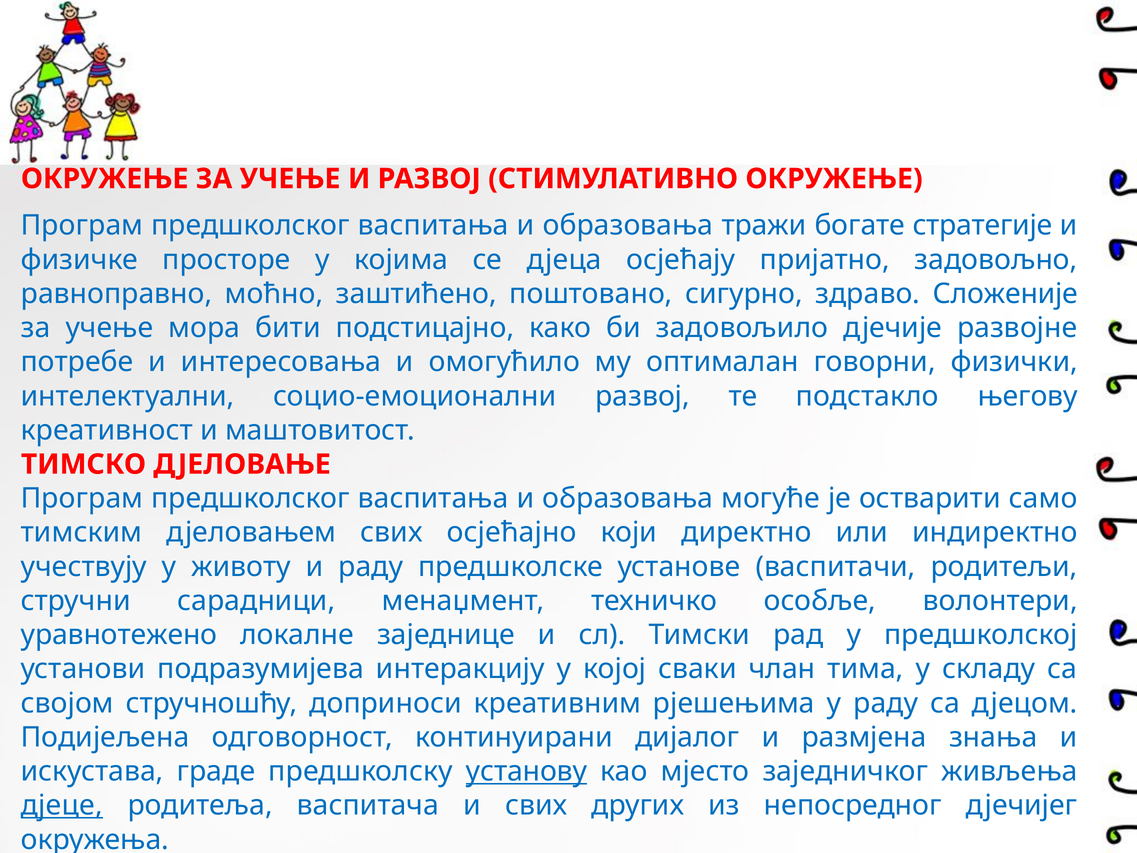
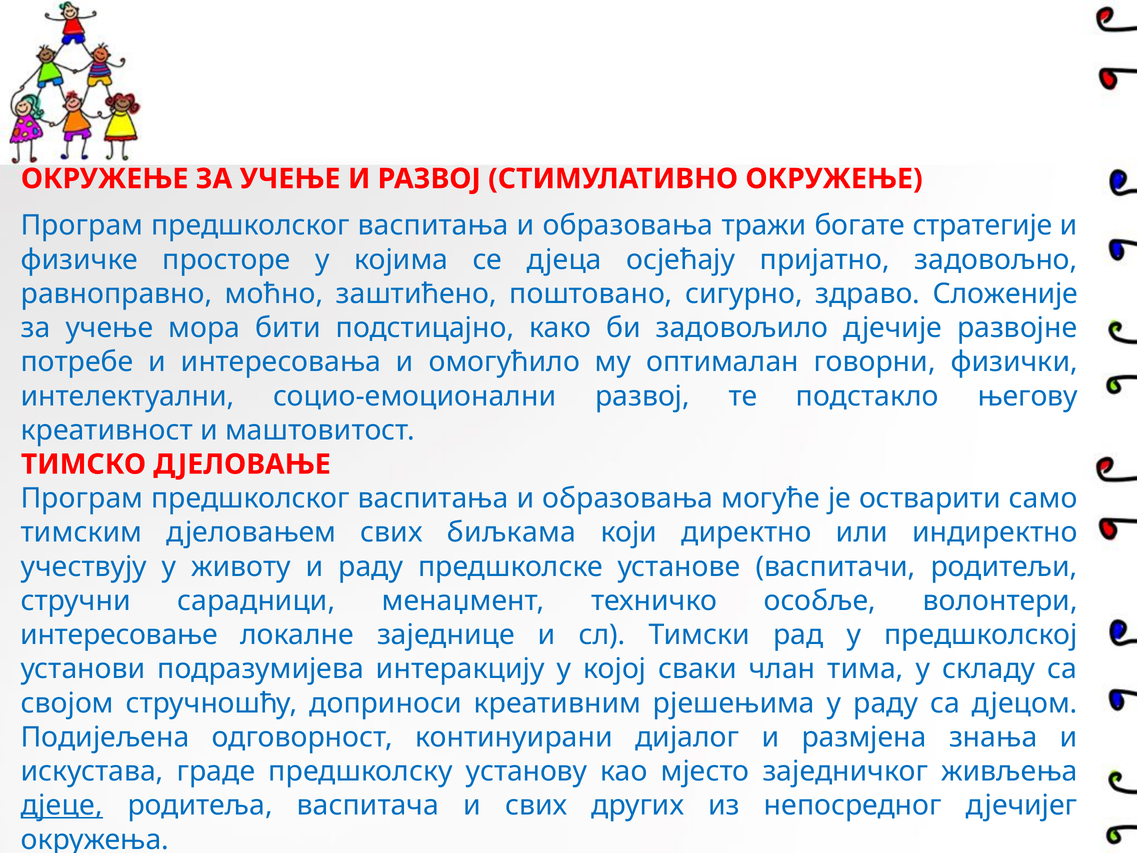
осјећајно: осјећајно -> биљкама (512, 532)
уравнотежено: уравнотежено -> интересовање (119, 635)
установу underline: present -> none (527, 771)
